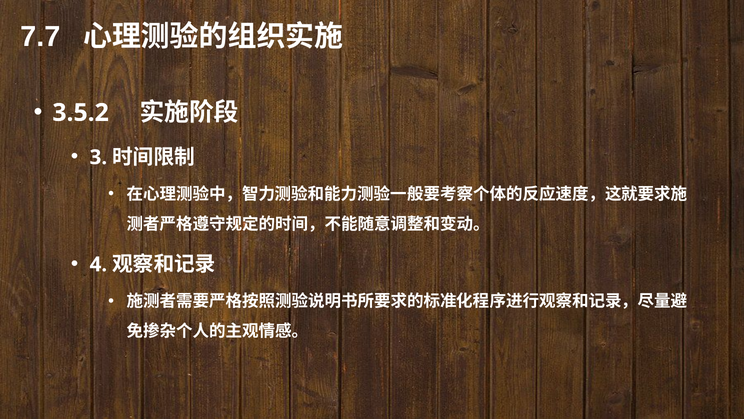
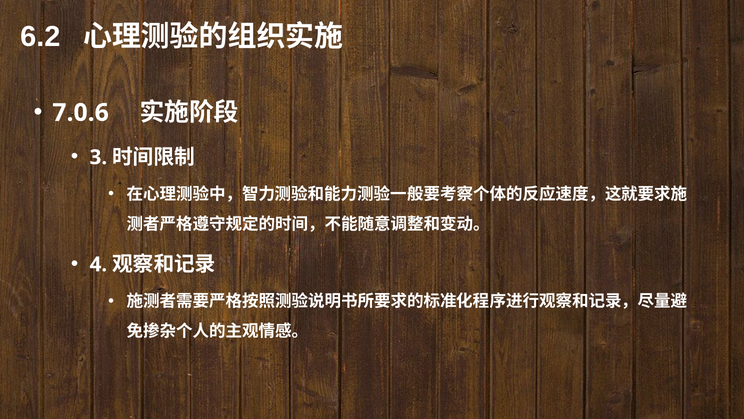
7.7: 7.7 -> 6.2 (40, 37)
3.5.2: 3.5.2 -> 7.0.6 (81, 113)
